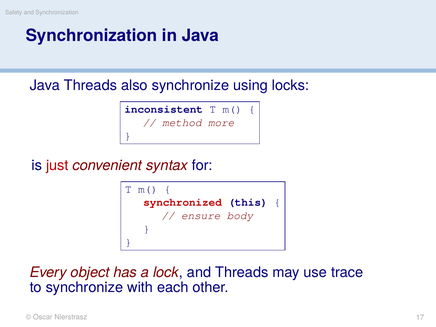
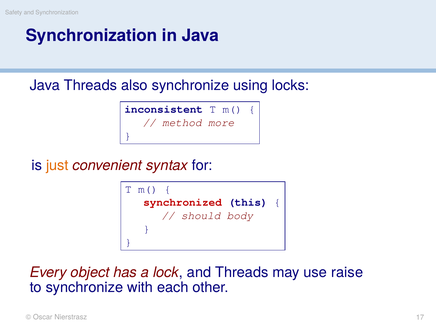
just colour: red -> orange (57, 165)
ensure: ensure -> should (201, 216)
trace: trace -> raise (347, 272)
